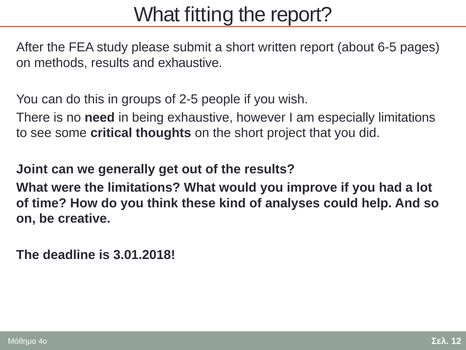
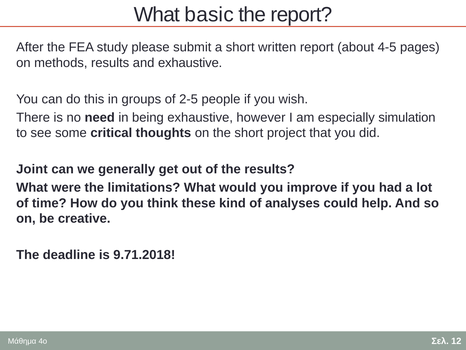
fitting: fitting -> basic (209, 15)
6-5: 6-5 -> 4-5 (387, 47)
especially limitations: limitations -> simulation (407, 117)
3.01.2018: 3.01.2018 -> 9.71.2018 (144, 255)
